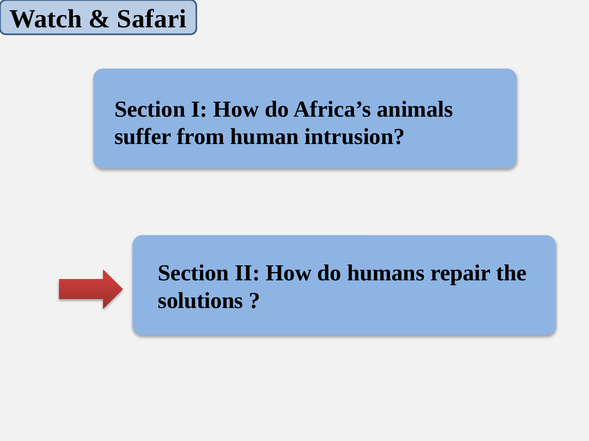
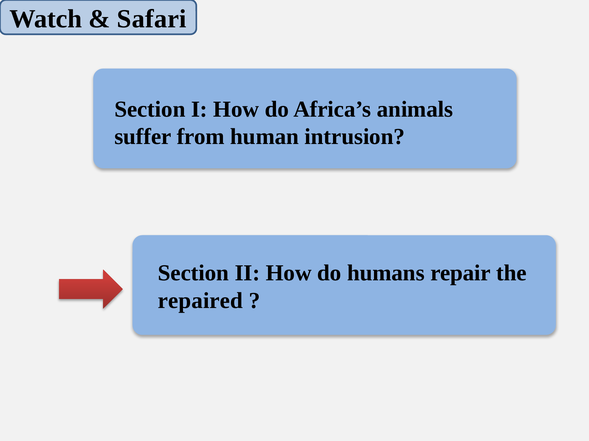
solutions: solutions -> repaired (200, 301)
